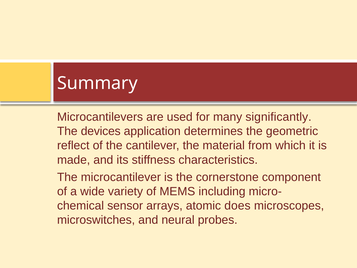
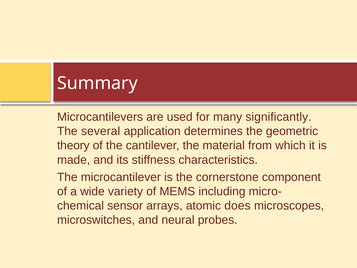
devices: devices -> several (101, 131)
reflect: reflect -> theory (73, 145)
